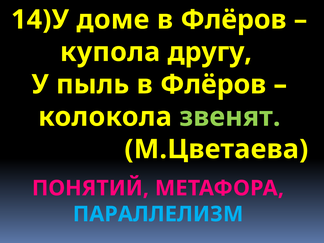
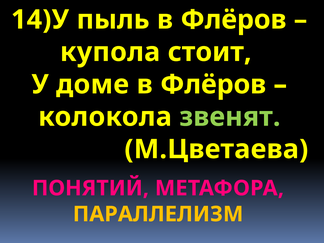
доме: доме -> пыль (113, 20)
другу: другу -> стоит (210, 52)
пыль: пыль -> доме (93, 84)
ПАРАЛЛЕЛИЗМ colour: light blue -> yellow (158, 214)
